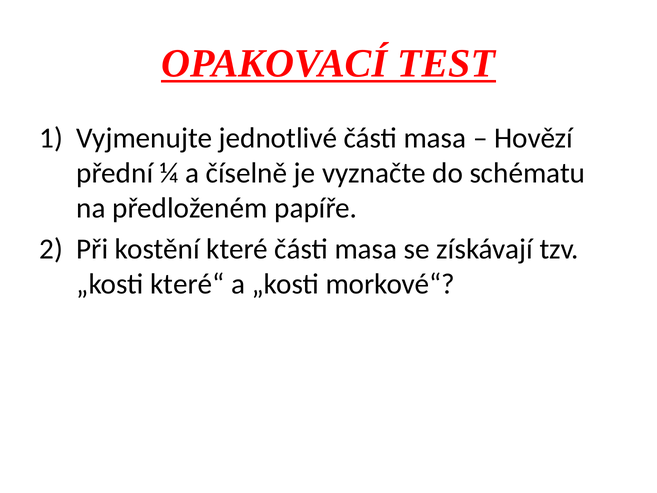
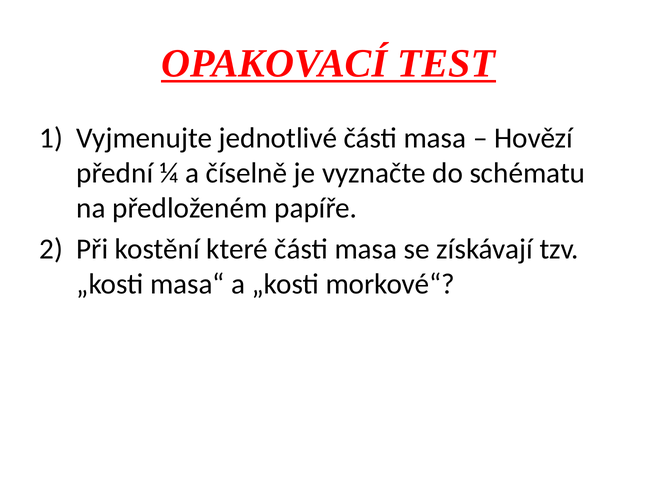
které“: které“ -> masa“ (187, 284)
